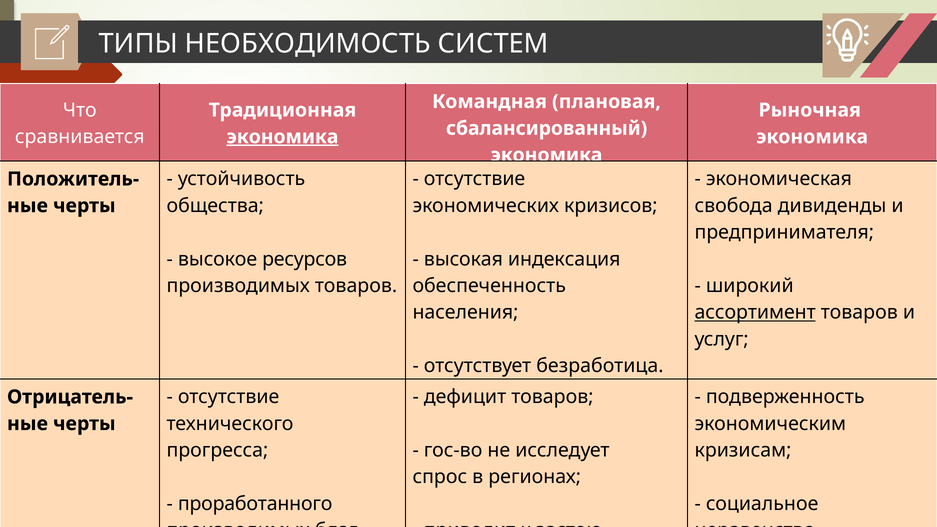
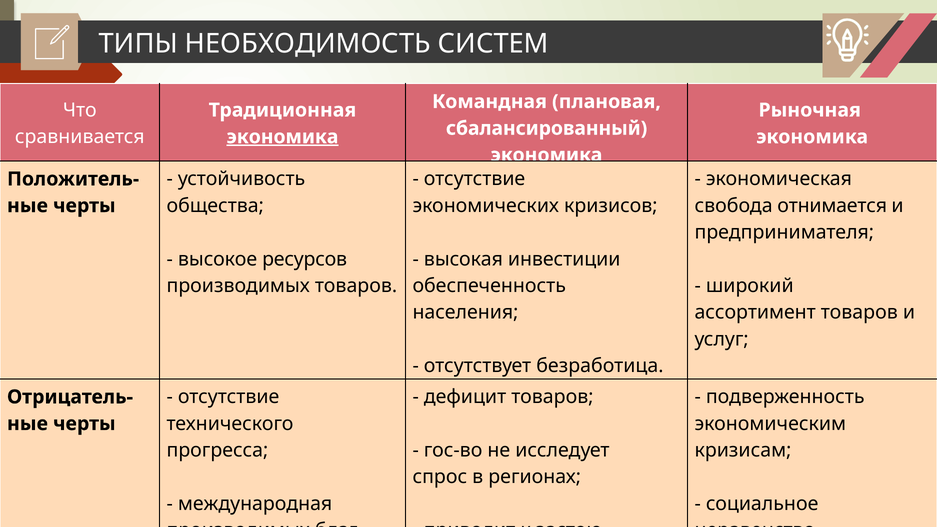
дивиденды: дивиденды -> отнимается (832, 206)
индексация: индексация -> инвестиции (564, 259)
ассортимент underline: present -> none (755, 313)
проработанного: проработанного -> международная (255, 504)
